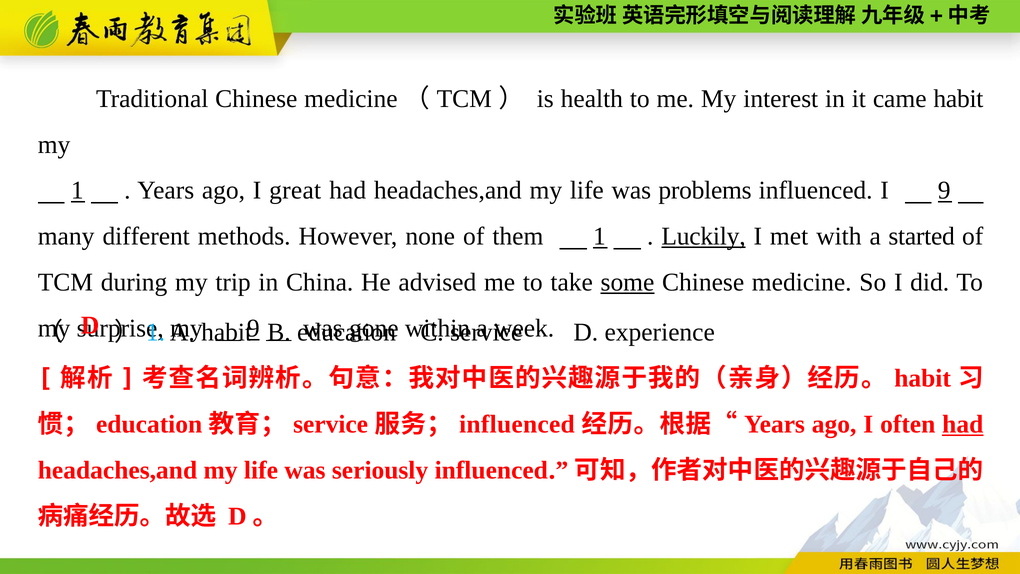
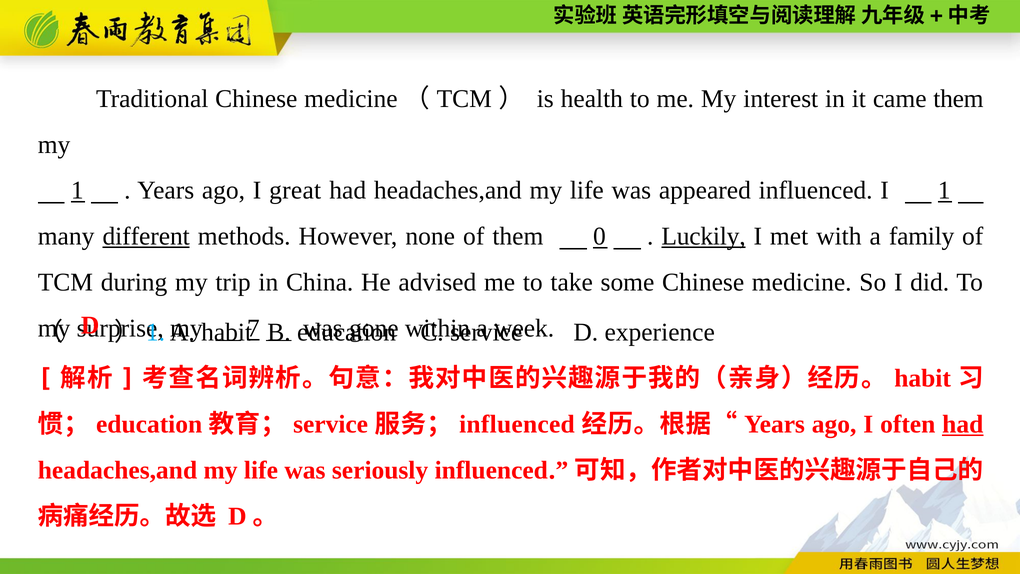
came habit: habit -> them (958, 99)
problems: problems -> appeared (705, 190)
I 9: 9 -> 1 (944, 190)
different underline: none -> present (146, 236)
them 1: 1 -> 0 (599, 236)
started: started -> family (922, 236)
some underline: present -> none (627, 282)
9: 9 -> 7 (253, 328)
